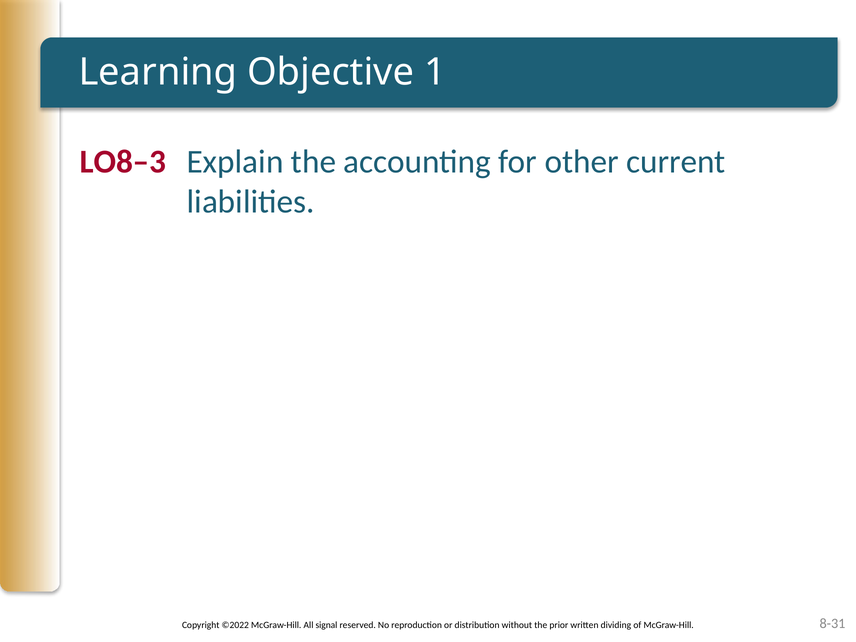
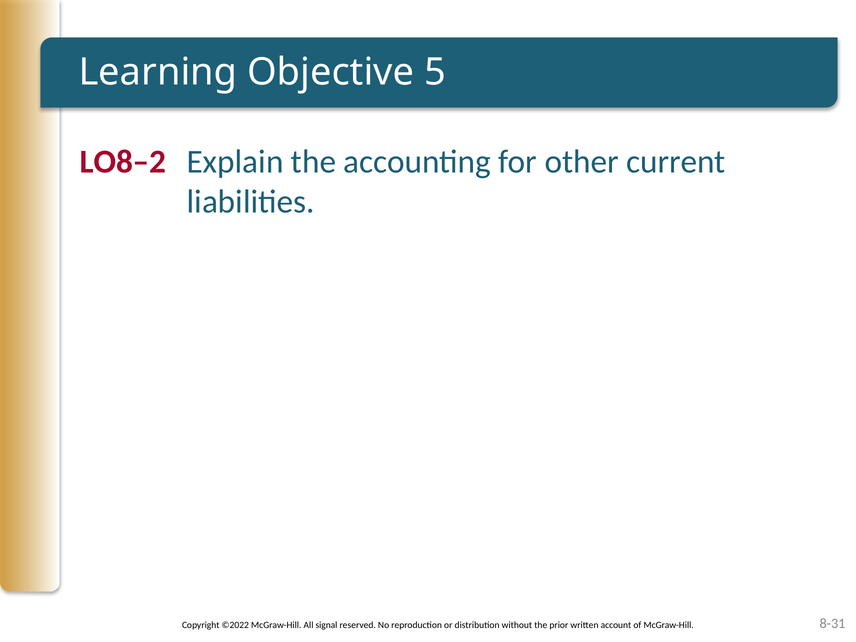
1: 1 -> 5 (435, 72)
LO8–3: LO8–3 -> LO8–2 (123, 162)
dividing: dividing -> account (616, 625)
